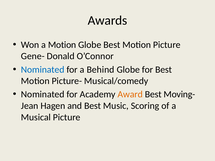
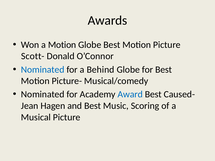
Gene-: Gene- -> Scott- (33, 56)
Award colour: orange -> blue (130, 94)
Moving-: Moving- -> Caused- (179, 94)
